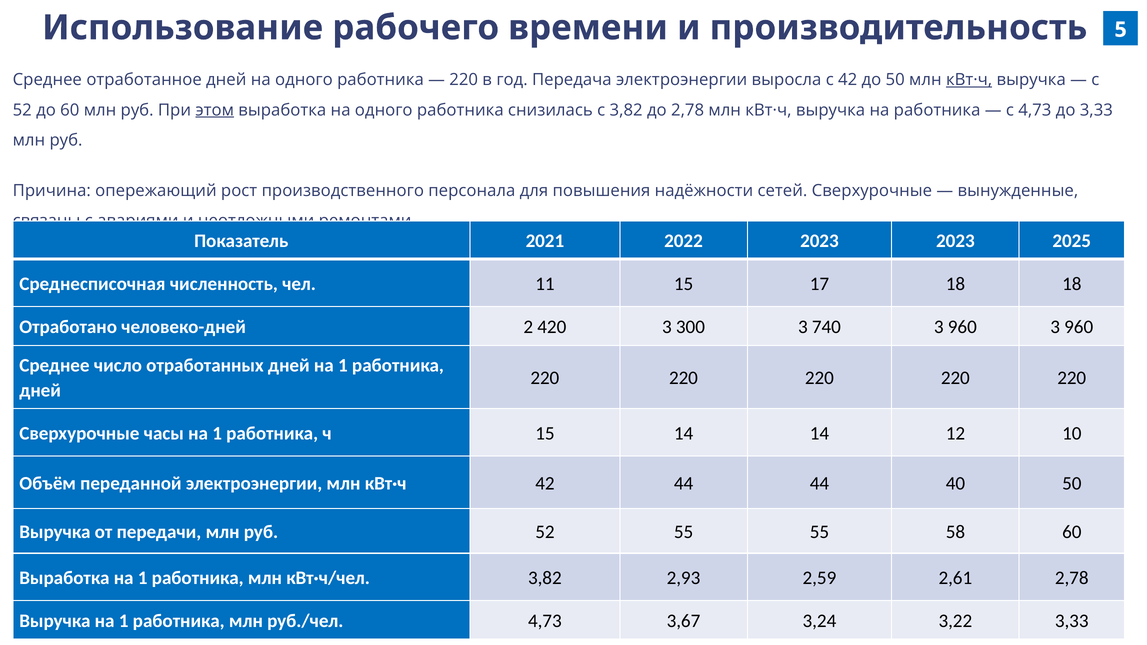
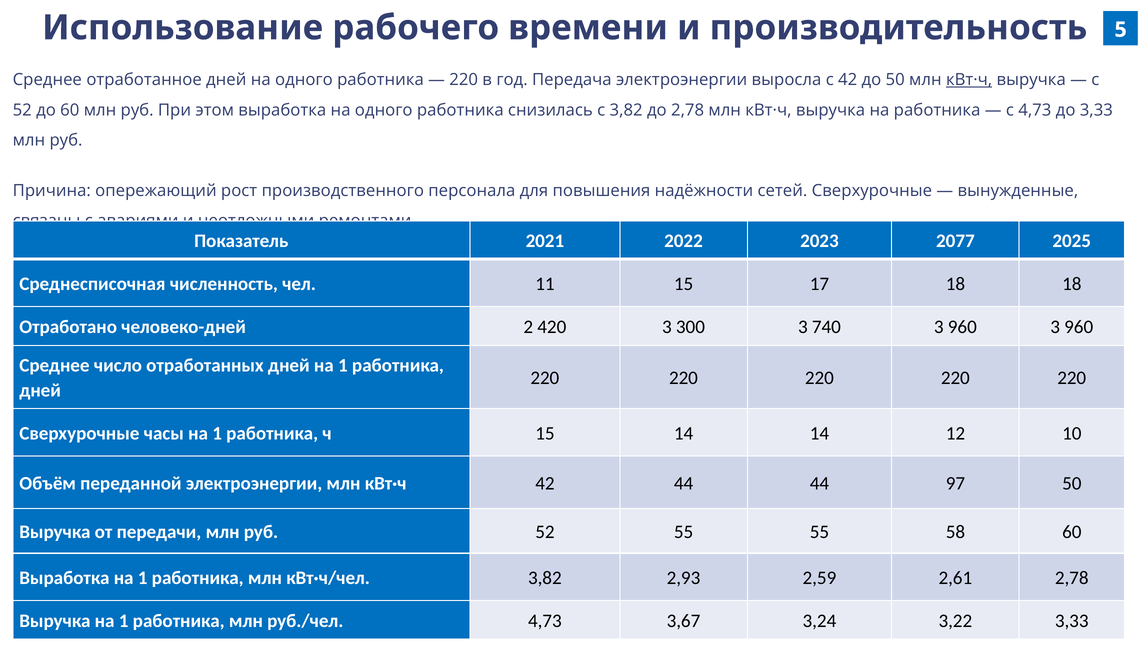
этом underline: present -> none (215, 110)
2023 2023: 2023 -> 2077 (955, 241)
40: 40 -> 97 (955, 483)
